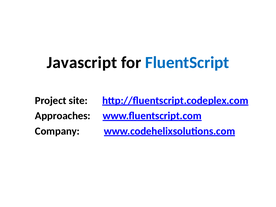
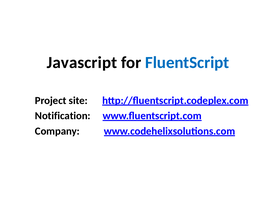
Approaches: Approaches -> Notification (63, 116)
